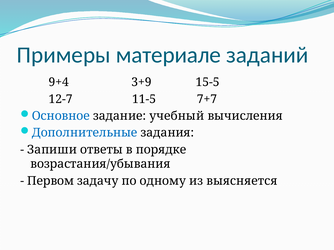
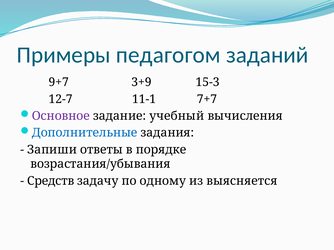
материале: материале -> педагогом (168, 55)
9+4: 9+4 -> 9+7 (59, 82)
15-5: 15-5 -> 15-3 (208, 82)
11-5: 11-5 -> 11-1 (144, 99)
Основное colour: blue -> purple (61, 116)
Первом: Первом -> Средств (51, 181)
